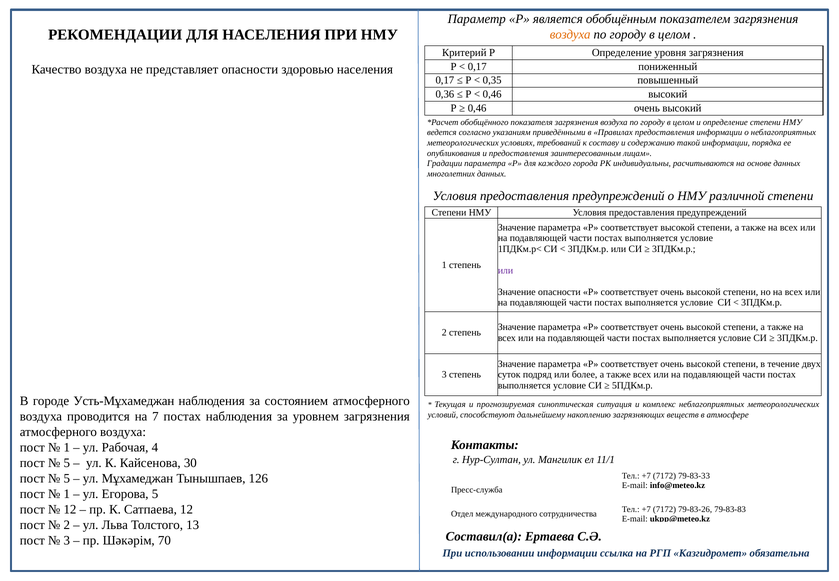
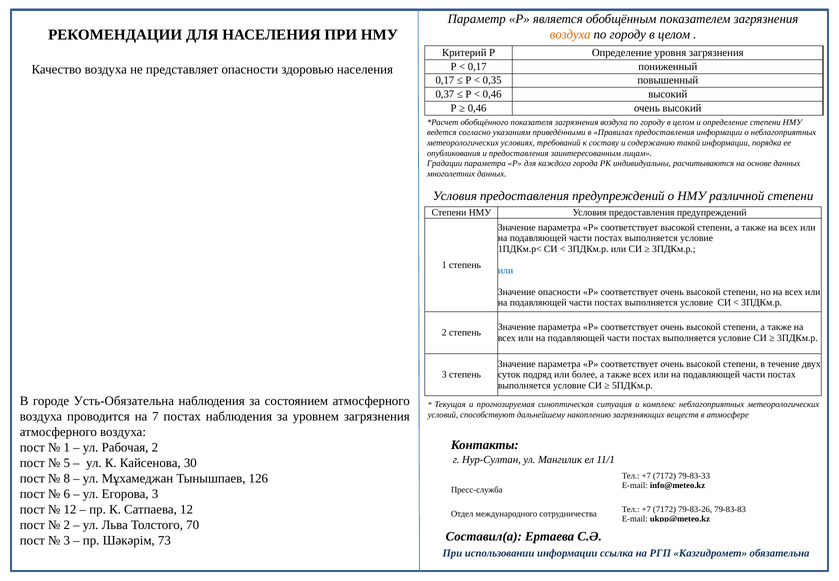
0,36: 0,36 -> 0,37 (445, 94)
или colour: purple -> blue (505, 270)
Усть-Мұхамеджан: Усть-Мұхамеджан -> Усть-Обязательна (124, 401)
Рабочая 4: 4 -> 2 (155, 447)
5: 5 -> 8 (67, 478)
1: 1 -> 6 (67, 494)
Егорова 5: 5 -> 3 (155, 494)
13: 13 -> 70 (193, 525)
70: 70 -> 73 (164, 540)
